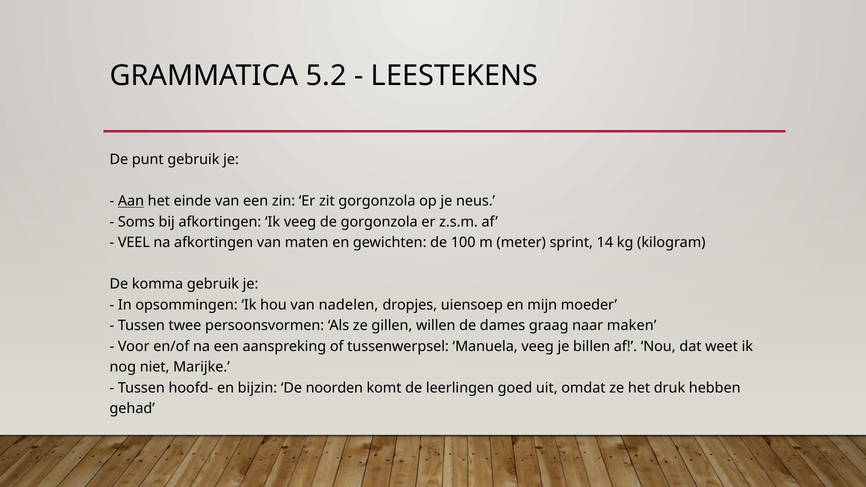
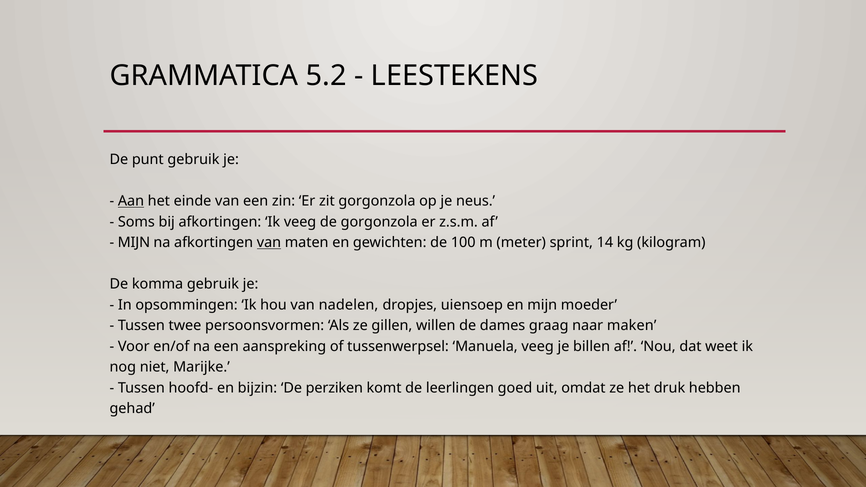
VEEL: VEEL -> MIJN (134, 243)
van underline: none -> present (269, 243)
noorden: noorden -> perziken (334, 388)
